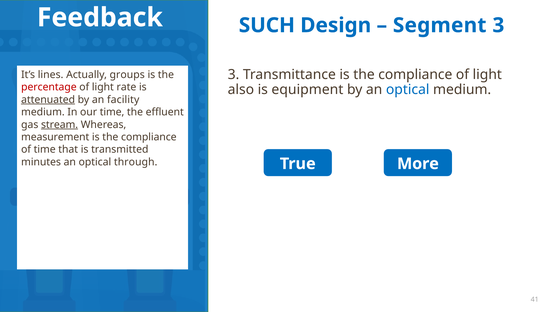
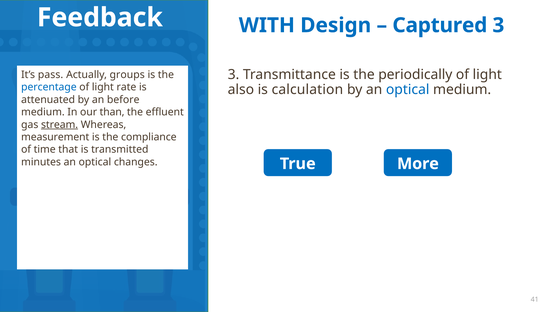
SUCH: SUCH -> WITH (267, 25)
Segment: Segment -> Captured (440, 25)
Transmittance is the compliance: compliance -> periodically (415, 75)
lines: lines -> pass (51, 75)
percentage colour: red -> blue (49, 87)
equipment: equipment -> calculation (307, 89)
attenuated underline: present -> none (48, 100)
facility: facility -> before (123, 100)
our time: time -> than (112, 112)
through: through -> changes (136, 162)
